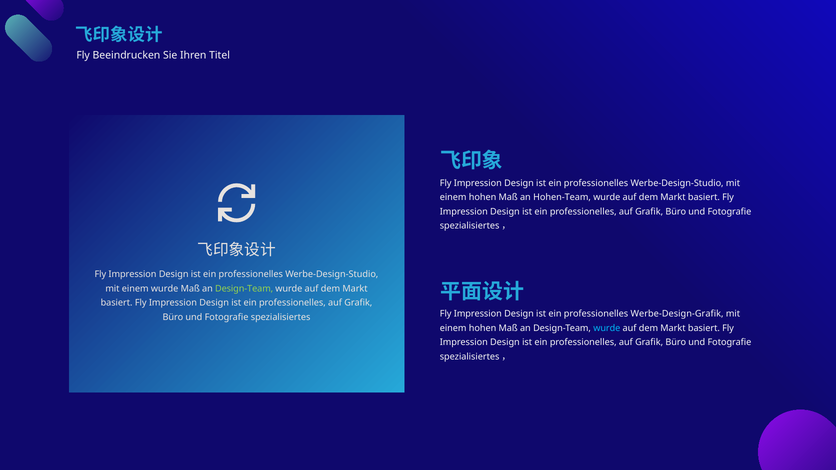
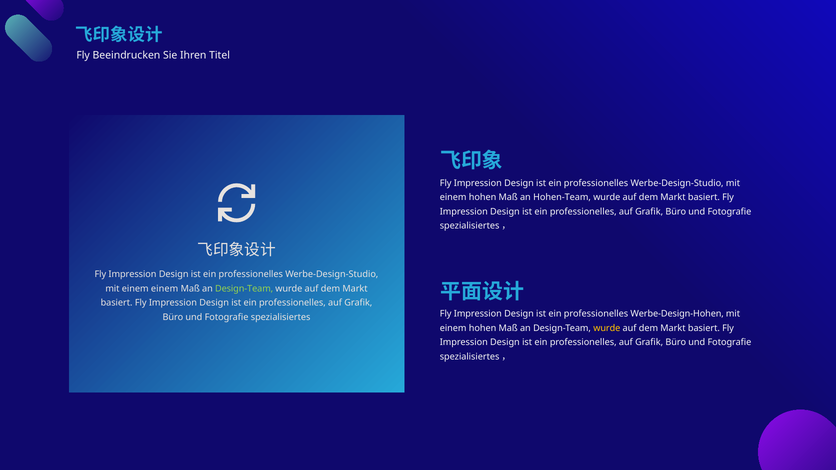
einem wurde: wurde -> einem (165, 289)
Werbe-Design-Grafik: Werbe-Design-Grafik -> Werbe-Design-Hohen (677, 314)
wurde colour: light blue -> yellow (607, 328)
